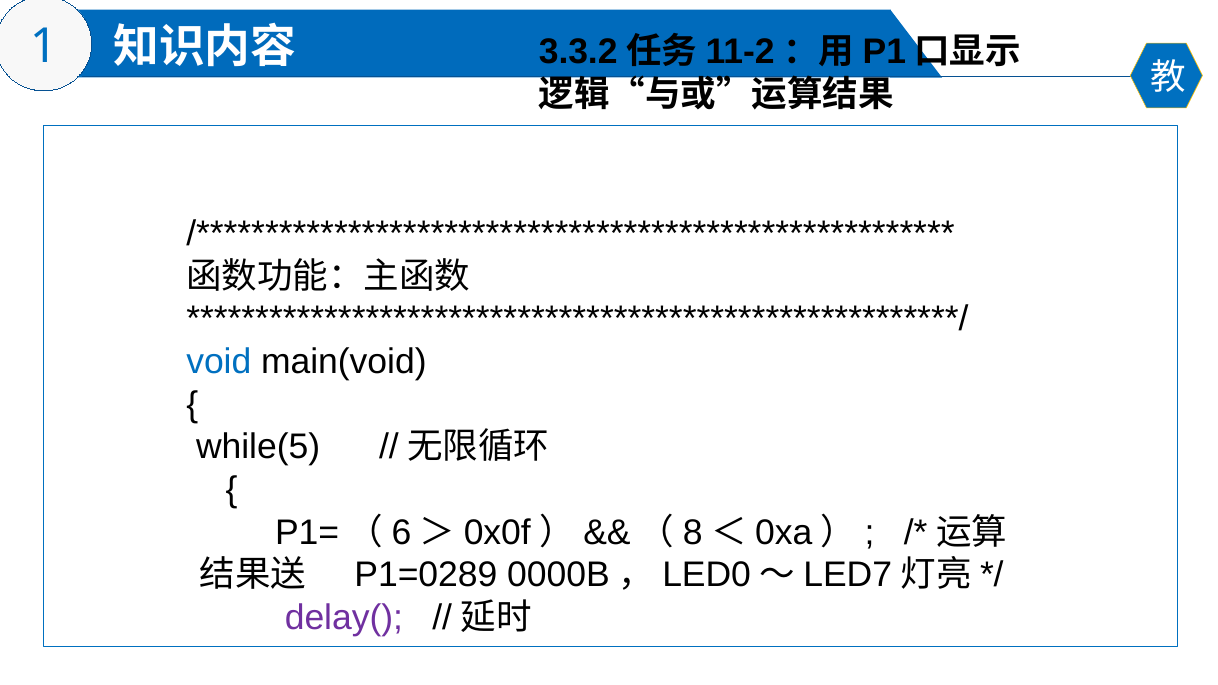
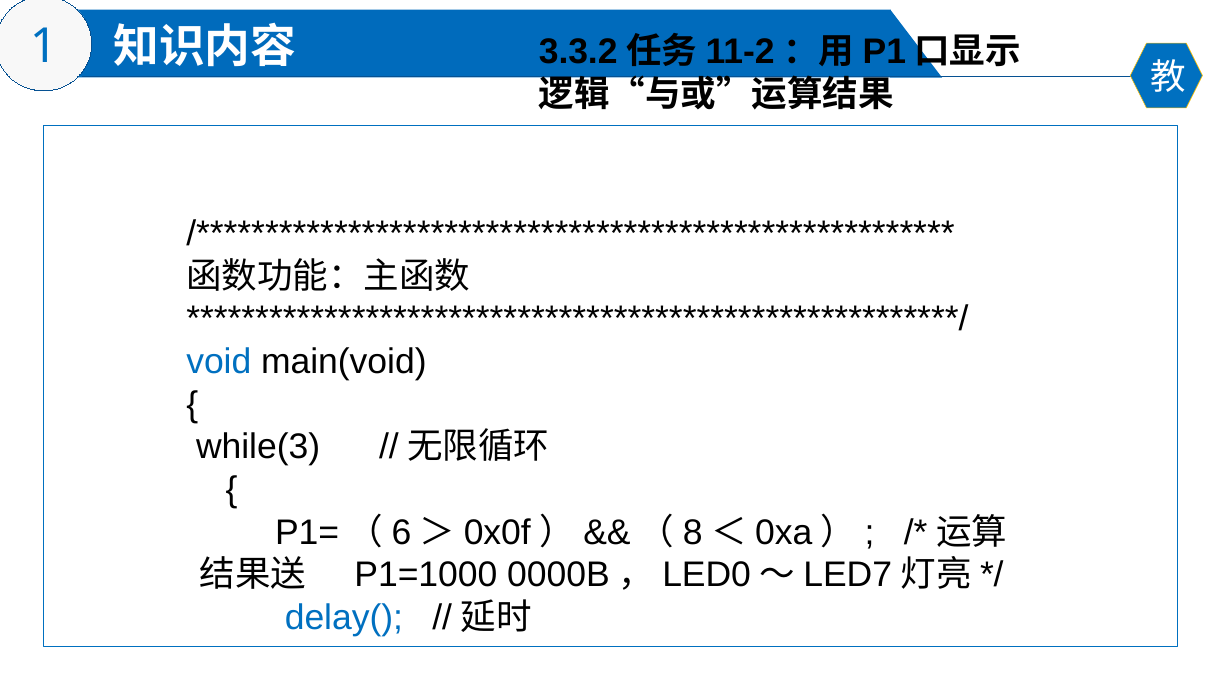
while(5: while(5 -> while(3 (258, 447)
P1=0289: P1=0289 -> P1=1000 (426, 575)
delay( colour: purple -> blue (344, 618)
